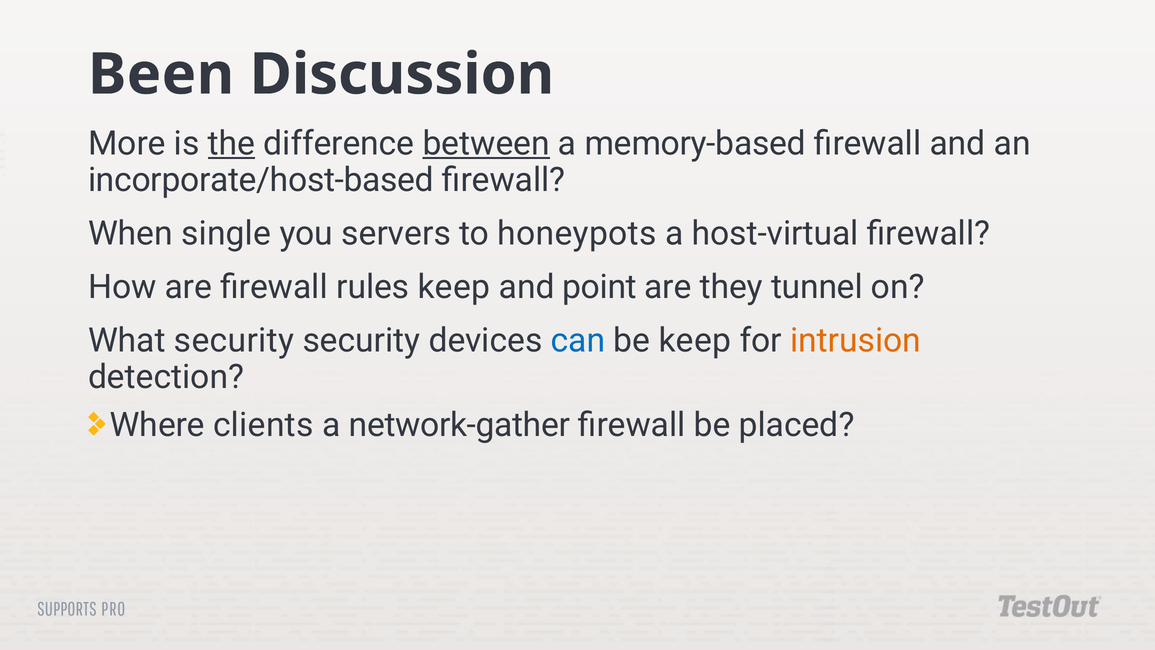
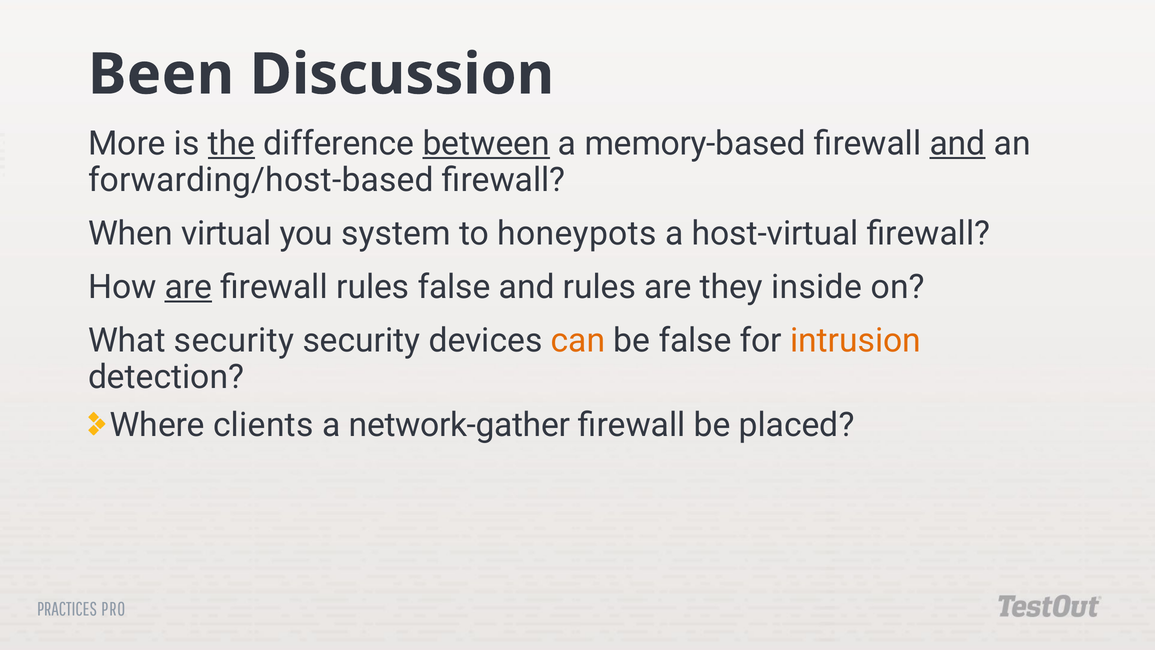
and underline: none -> present (958, 144)
incorporate/host-based: incorporate/host-based -> forwarding/host-based (261, 180)
single: single -> virtual (226, 233)
servers: servers -> system (396, 233)
are underline: none -> present (188, 287)
rules keep: keep -> false (454, 287)
and point: point -> rules (599, 287)
tunnel: tunnel -> inside (817, 287)
can colour: blue -> orange (578, 340)
be keep: keep -> false (695, 340)
SUPPORTS: SUPPORTS -> PRACTICES (67, 609)
